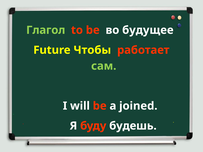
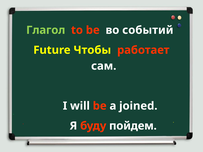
будущее: будущее -> событий (148, 30)
сам colour: light green -> white (104, 66)
будешь: будешь -> пойдем (133, 126)
